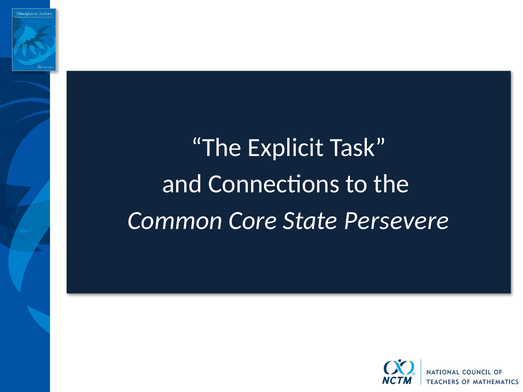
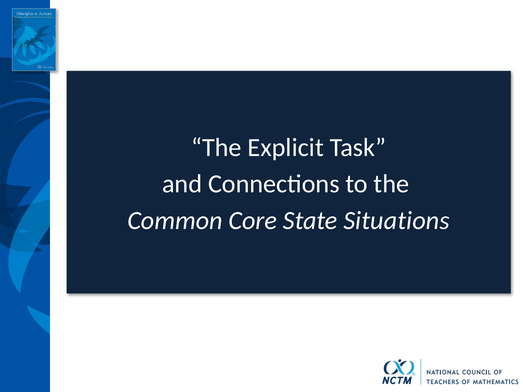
Persevere: Persevere -> Situations (397, 221)
